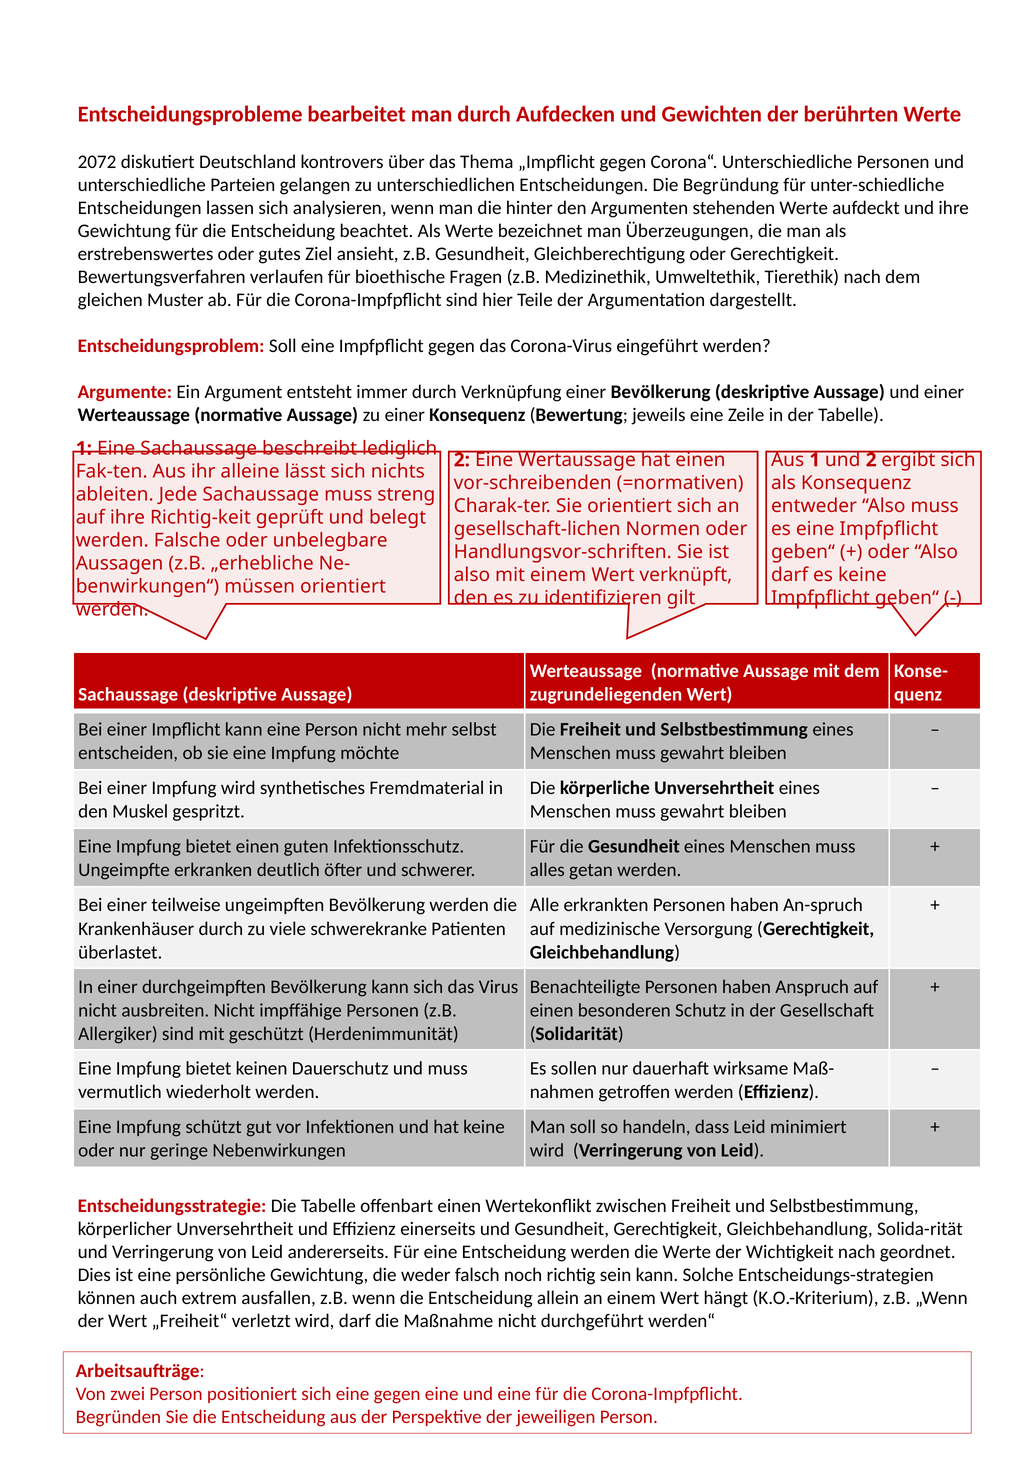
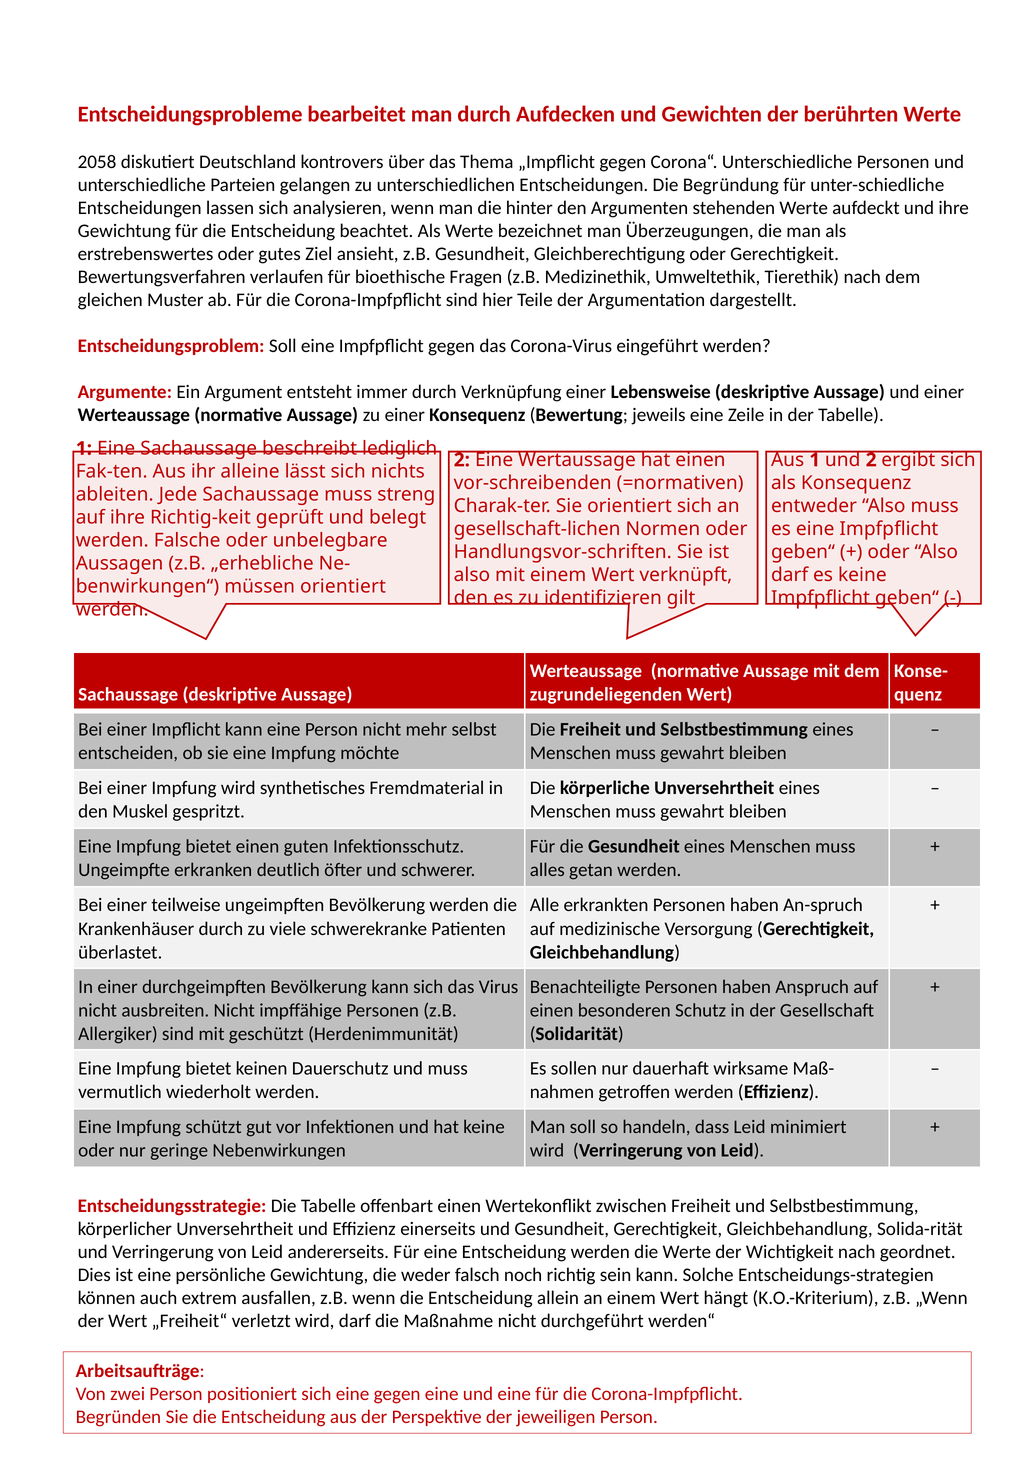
2072: 2072 -> 2058 (97, 162)
einer Bevölkerung: Bevölkerung -> Lebensweise (661, 392)
